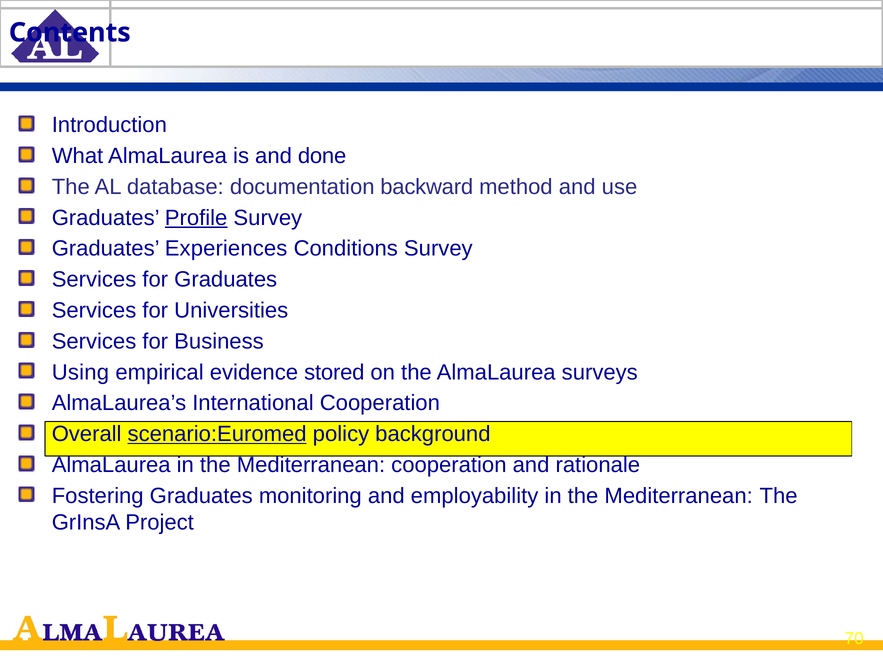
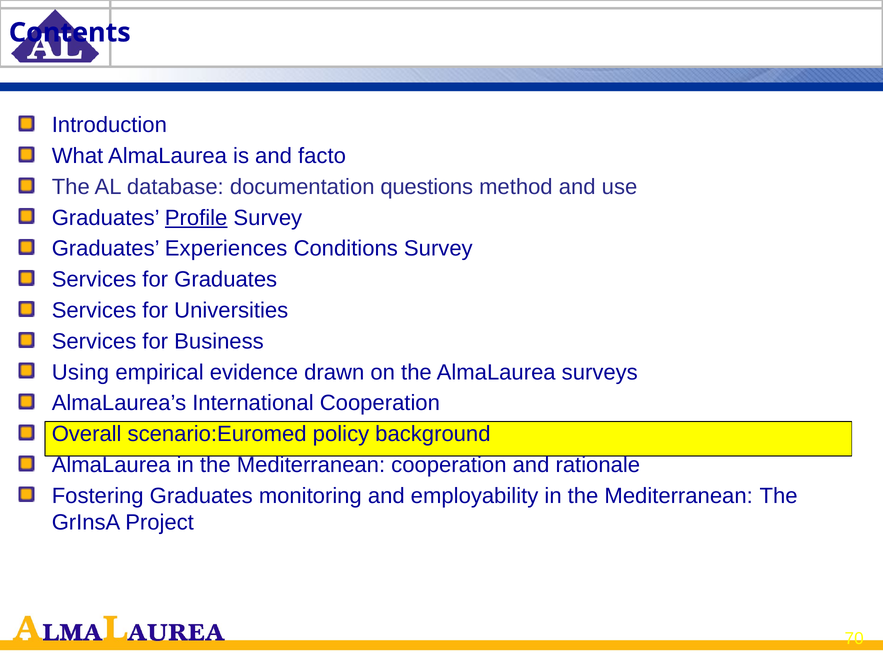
done: done -> facto (322, 156)
backward: backward -> questions (427, 187)
stored: stored -> drawn (334, 372)
scenario:Euromed underline: present -> none (217, 434)
